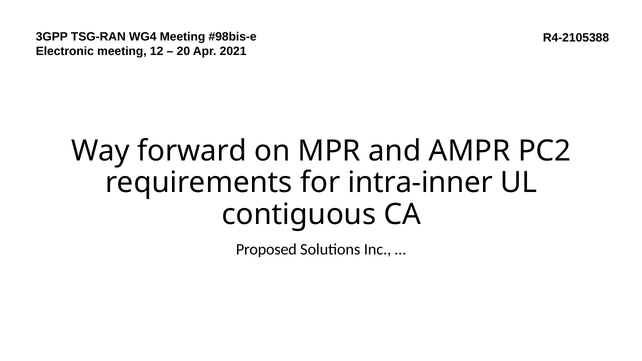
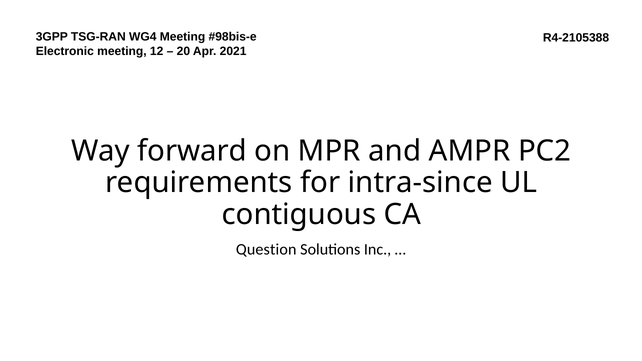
intra-inner: intra-inner -> intra-since (420, 183)
Proposed: Proposed -> Question (266, 250)
